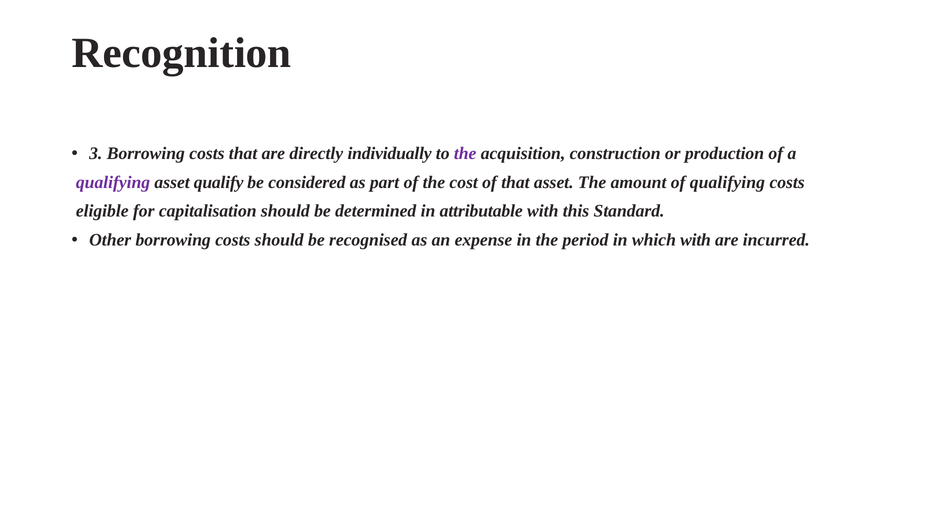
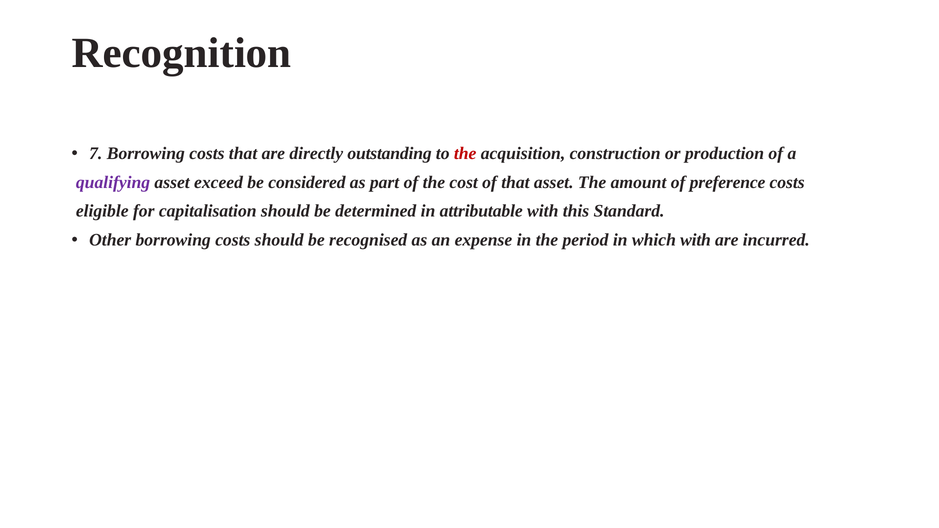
3: 3 -> 7 (96, 154)
individually: individually -> outstanding (390, 154)
the colour: purple -> red (465, 154)
qualify: qualify -> exceed (219, 182)
of qualifying: qualifying -> preference (728, 182)
